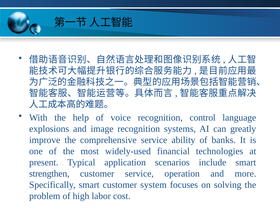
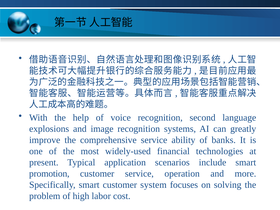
control: control -> second (203, 118)
strengthen: strengthen -> promotion (49, 174)
